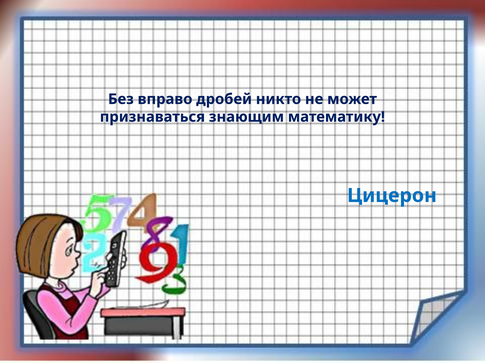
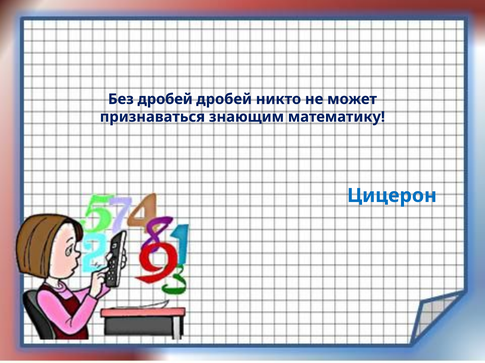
Без вправо: вправо -> дробей (165, 99)
